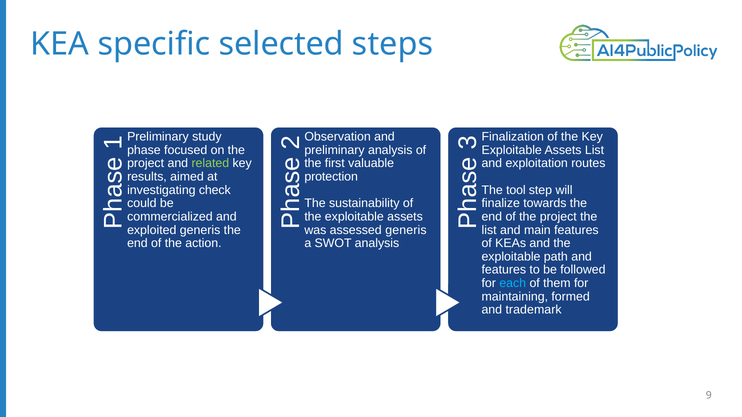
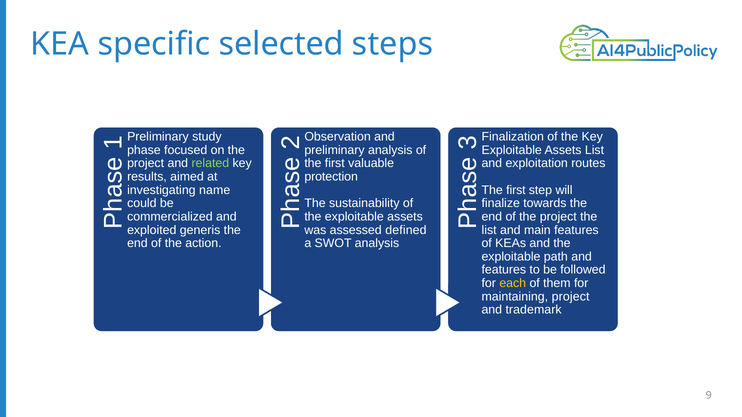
check: check -> name (215, 190)
tool: tool -> first (516, 190)
assessed generis: generis -> defined (406, 230)
each colour: light blue -> yellow (513, 284)
maintaining formed: formed -> project (571, 297)
